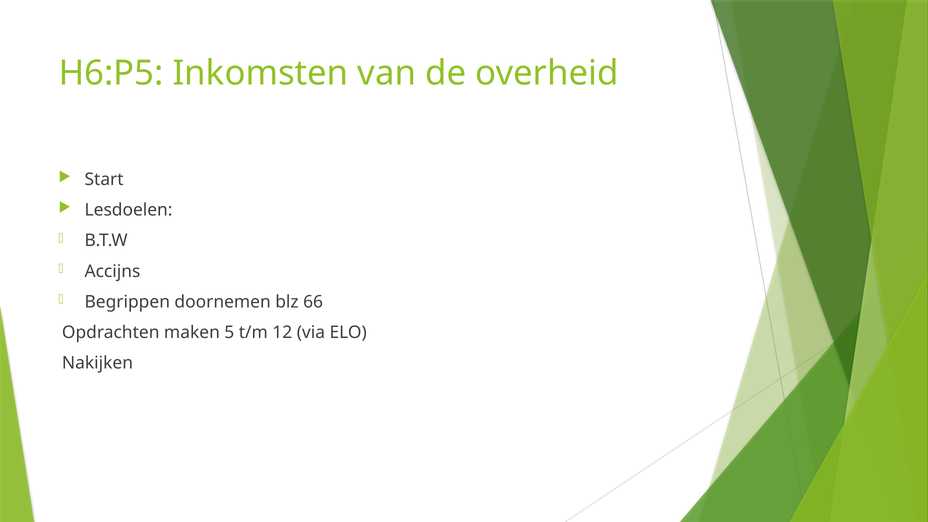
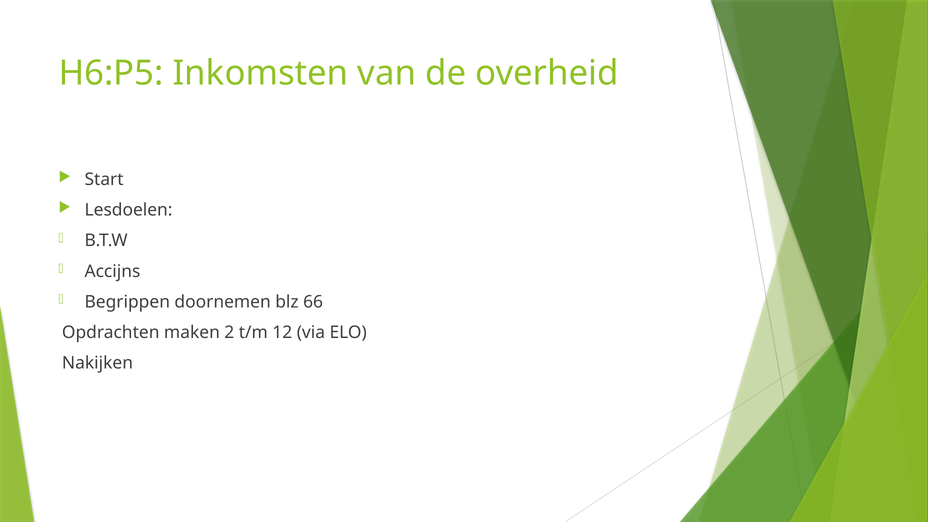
5: 5 -> 2 (229, 332)
